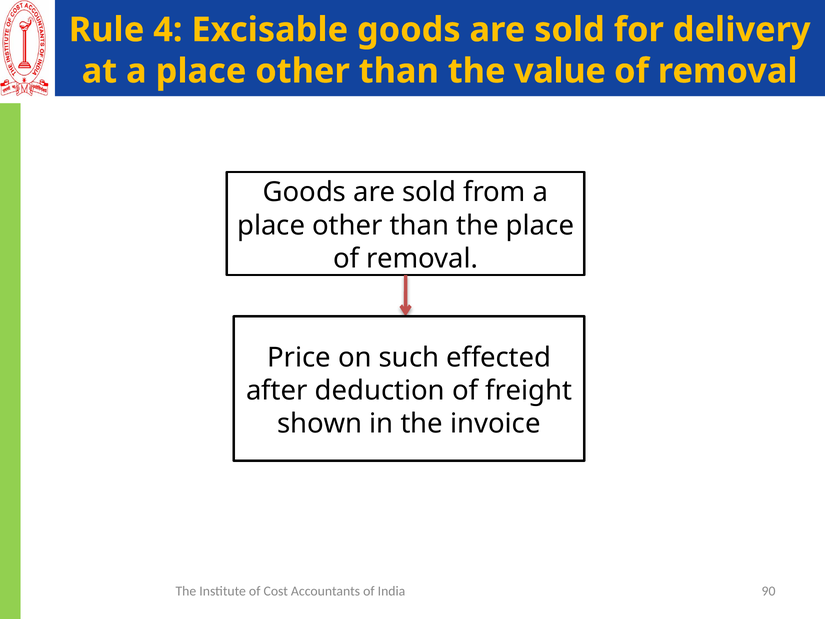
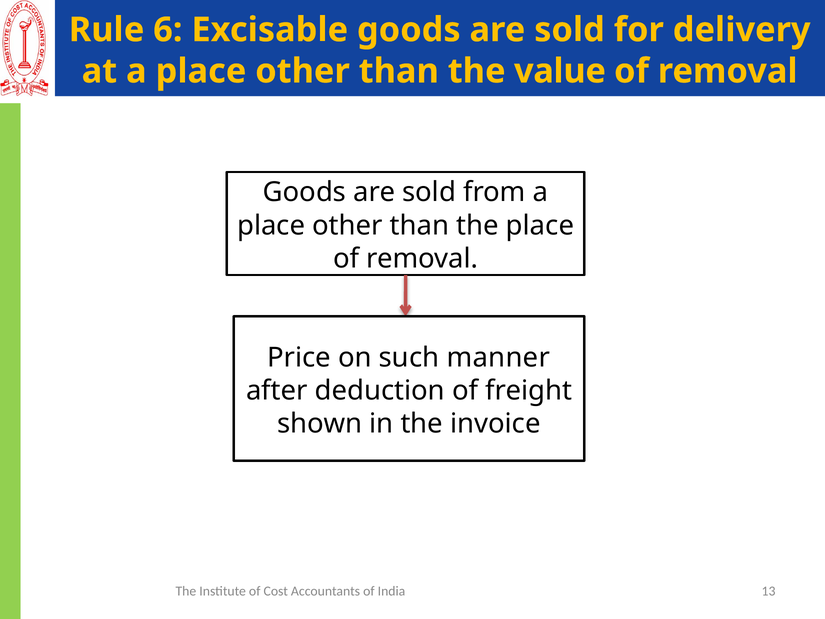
4: 4 -> 6 (168, 30)
effected: effected -> manner (498, 357)
90: 90 -> 13 (769, 591)
